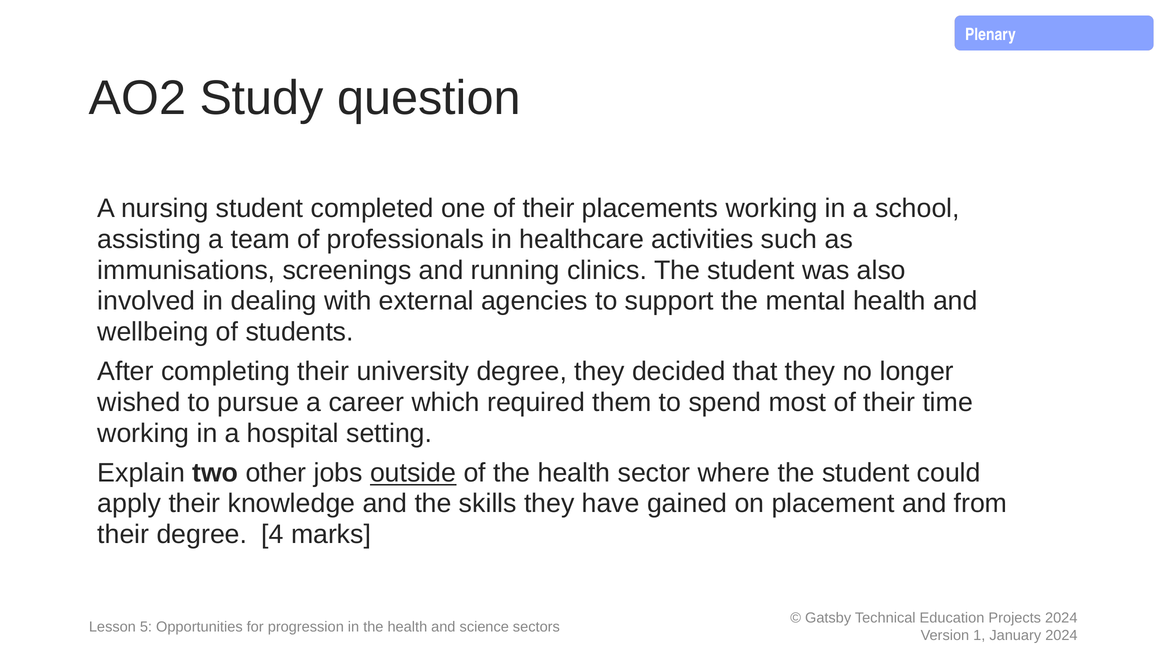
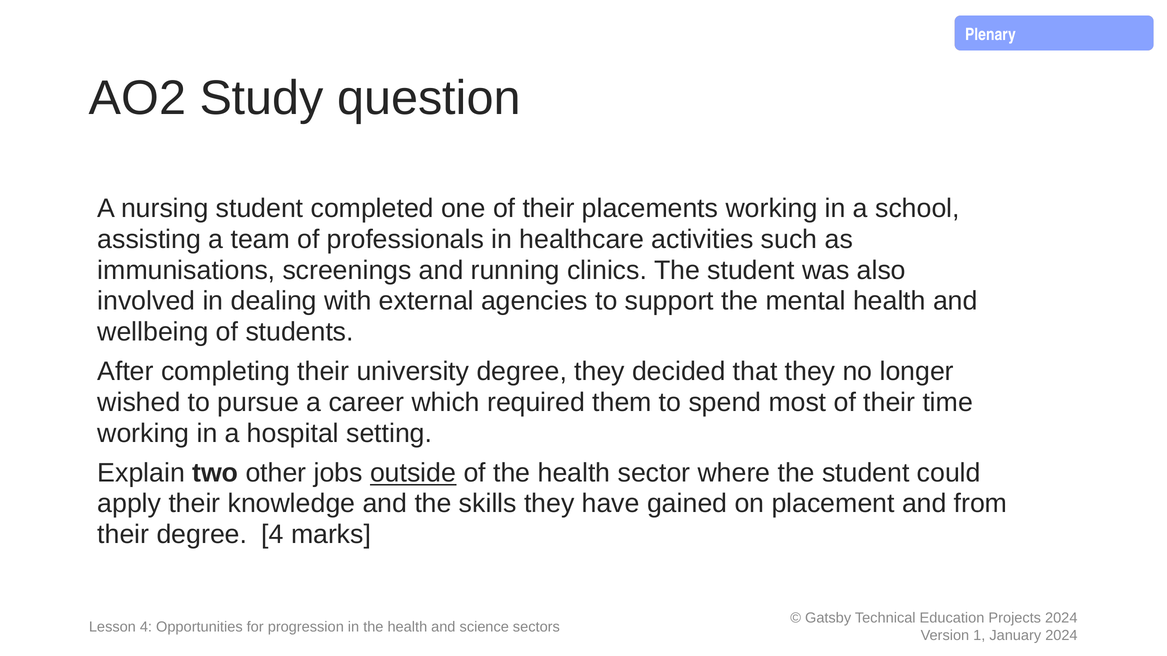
Lesson 5: 5 -> 4 (146, 628)
